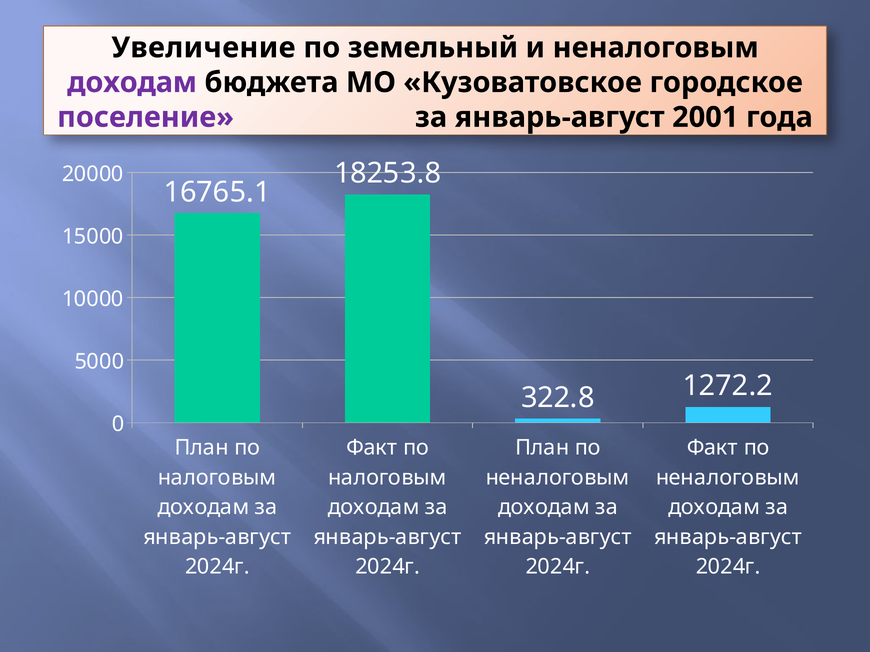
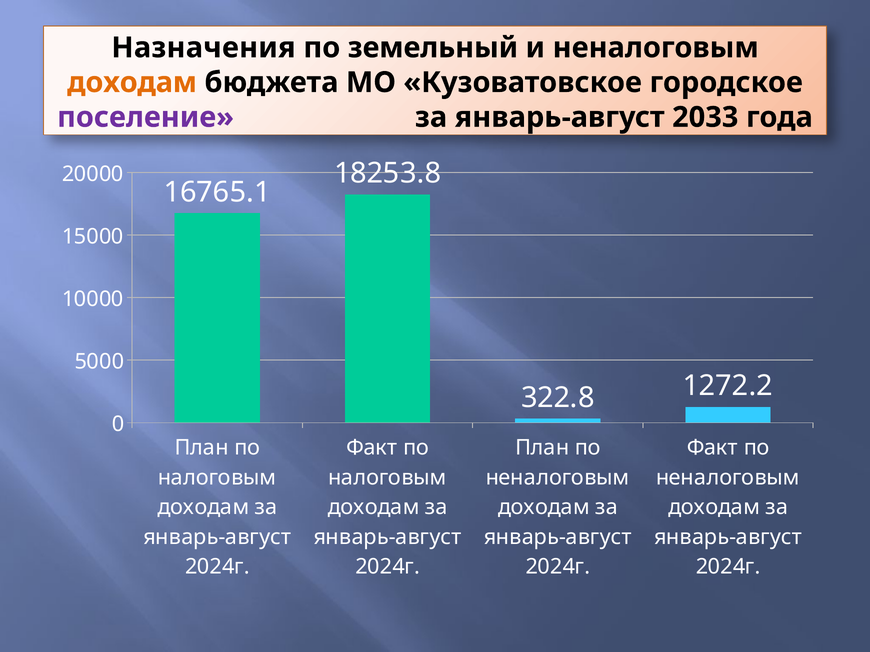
Увеличение: Увеличение -> Назначения (203, 48)
доходам colour: purple -> orange (132, 83)
2001: 2001 -> 2033 (705, 117)
